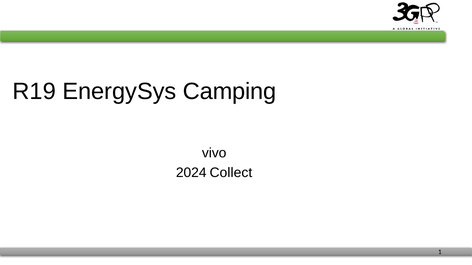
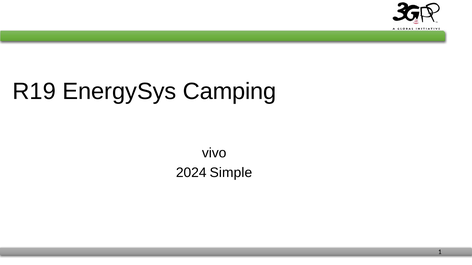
Collect: Collect -> Simple (231, 173)
